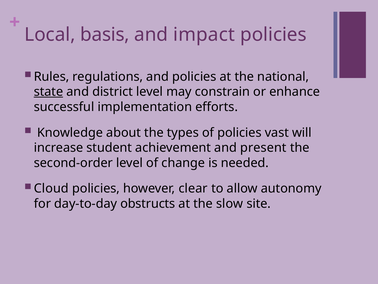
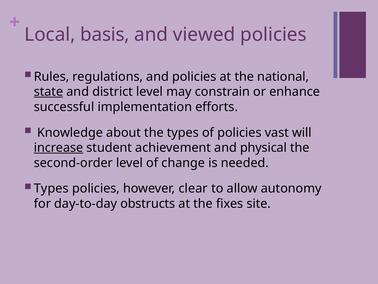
impact: impact -> viewed (204, 35)
increase underline: none -> present (59, 147)
present: present -> physical (264, 147)
Cloud: Cloud -> Types (51, 188)
slow: slow -> fixes (230, 203)
